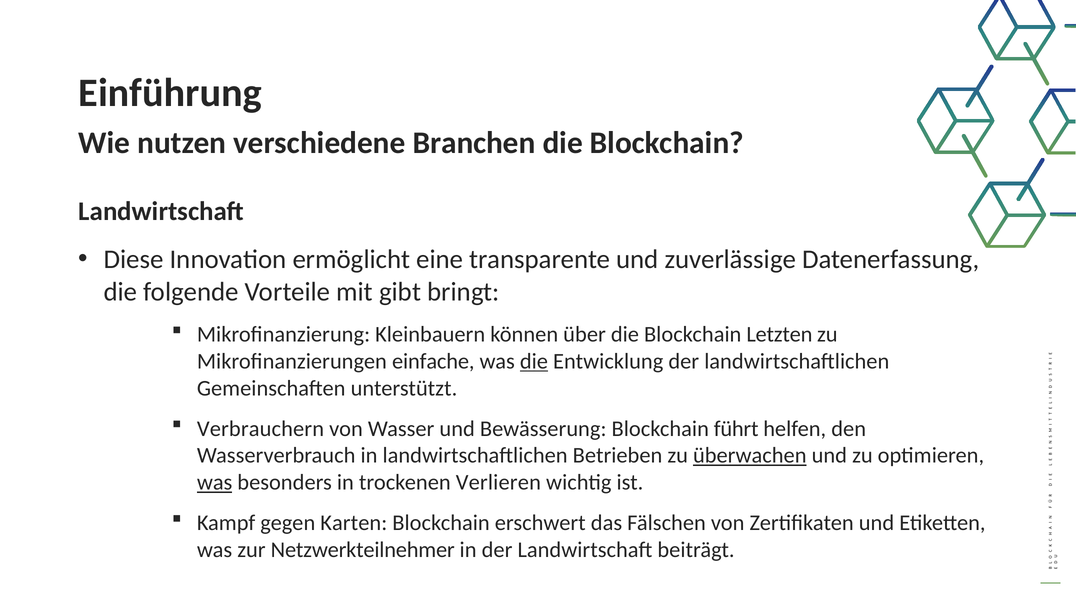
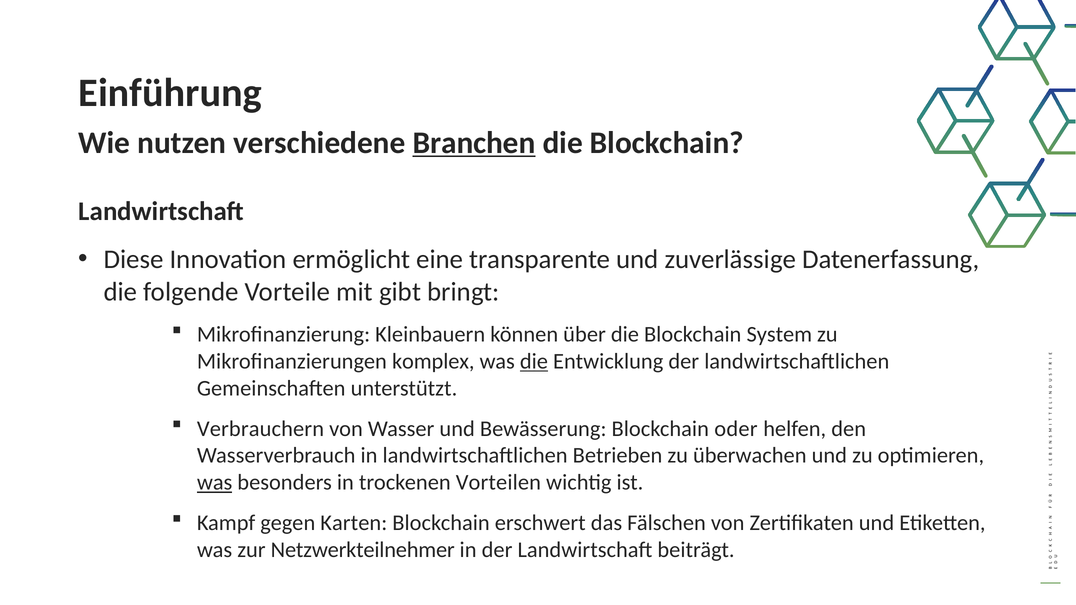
Branchen underline: none -> present (474, 143)
Letzten: Letzten -> System (779, 335)
einfache: einfache -> komplex (433, 362)
führt: führt -> oder (736, 429)
überwachen underline: present -> none (750, 456)
Verlieren: Verlieren -> Vorteilen (498, 483)
